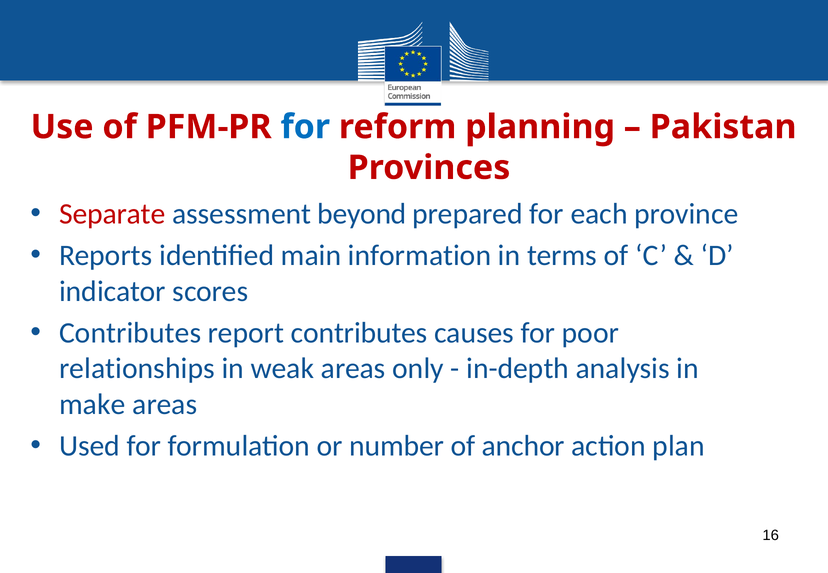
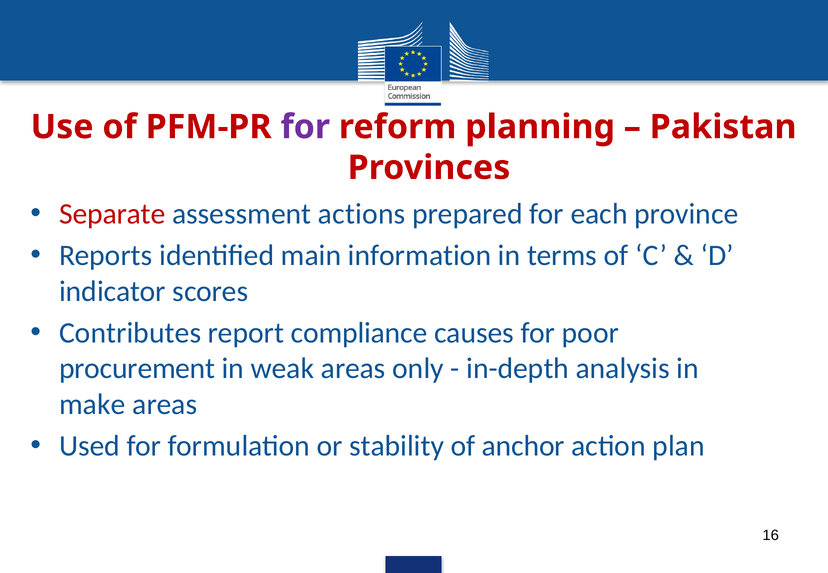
for colour: blue -> purple (305, 127)
beyond: beyond -> actions (362, 214)
report contributes: contributes -> compliance (359, 333)
relationships: relationships -> procurement (137, 369)
number: number -> stability (397, 446)
